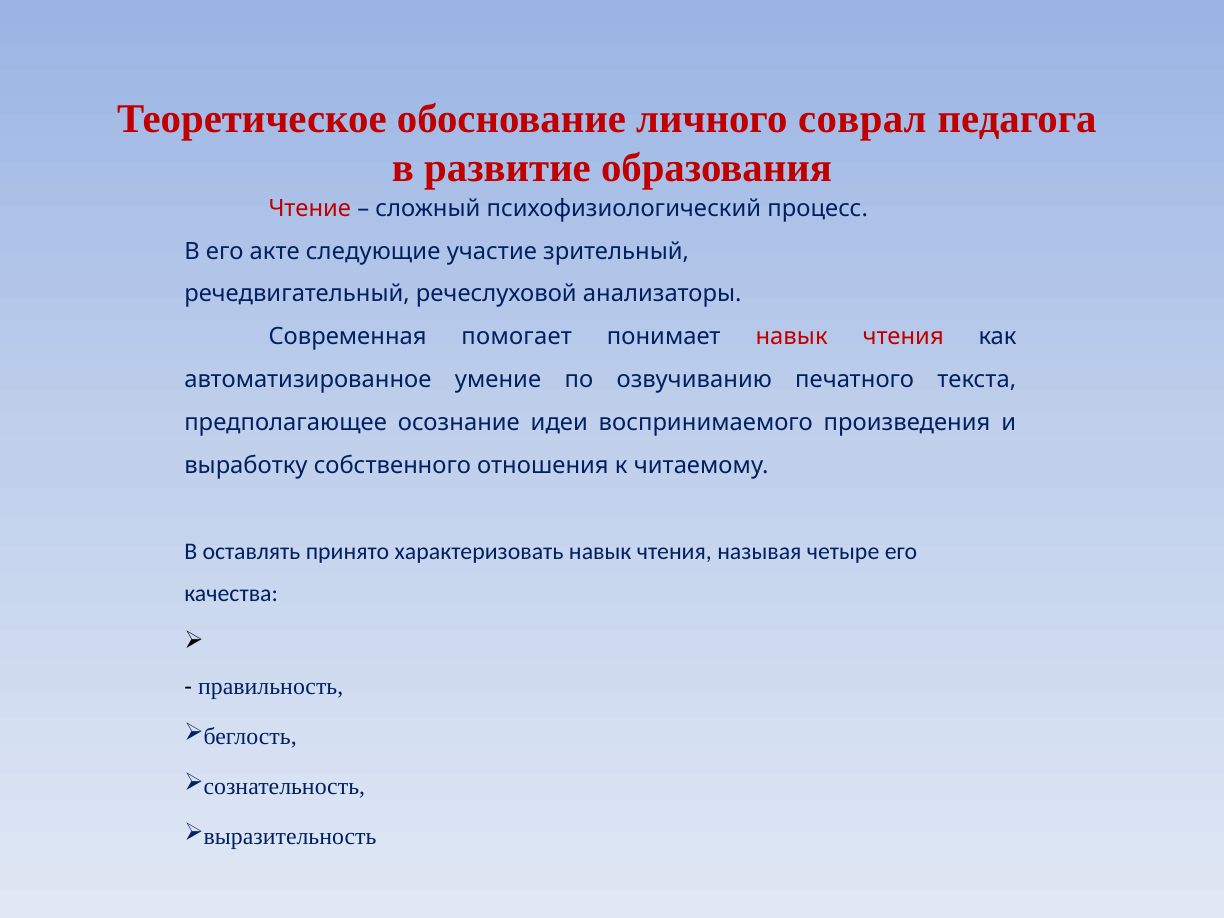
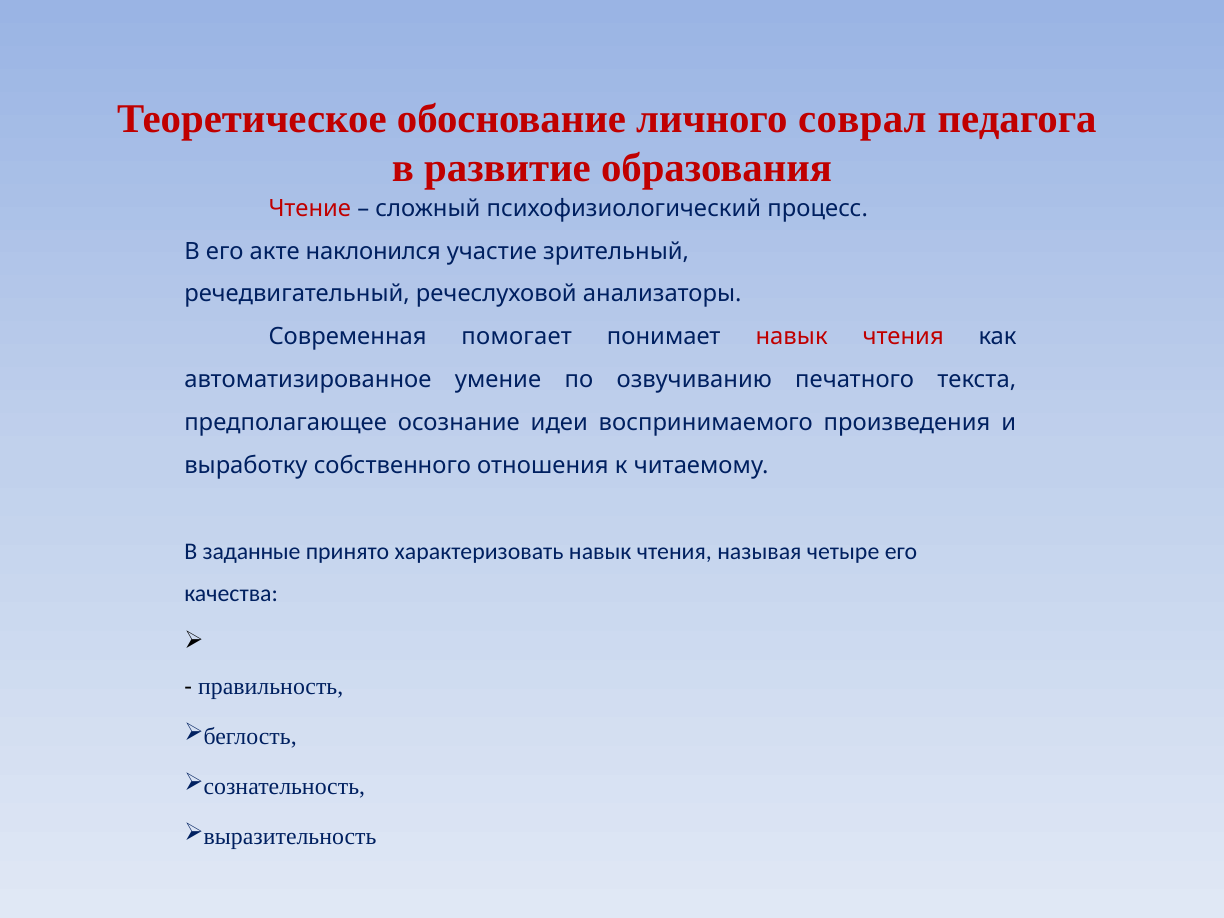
следующие: следующие -> наклонился (373, 251)
оставлять: оставлять -> заданные (252, 551)
